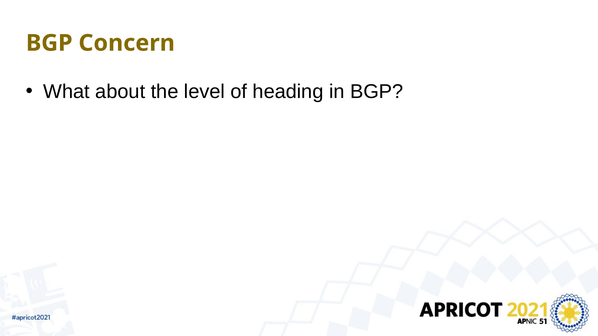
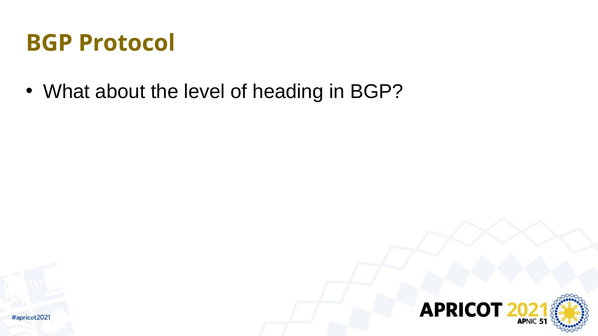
Concern: Concern -> Protocol (127, 43)
